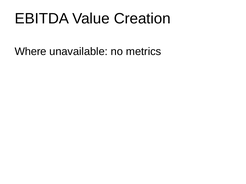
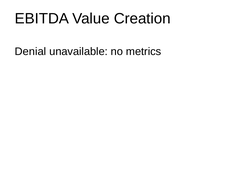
Where: Where -> Denial (30, 52)
